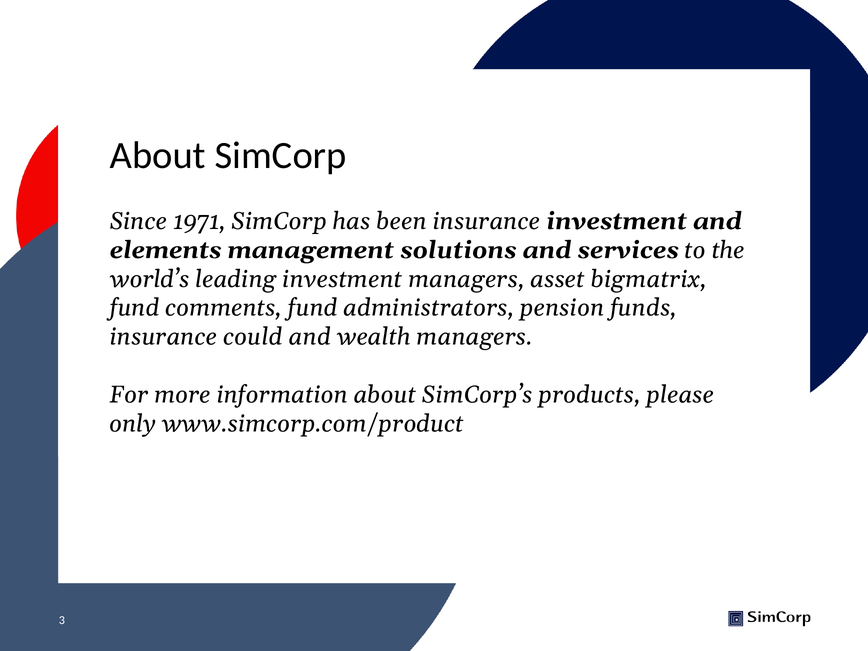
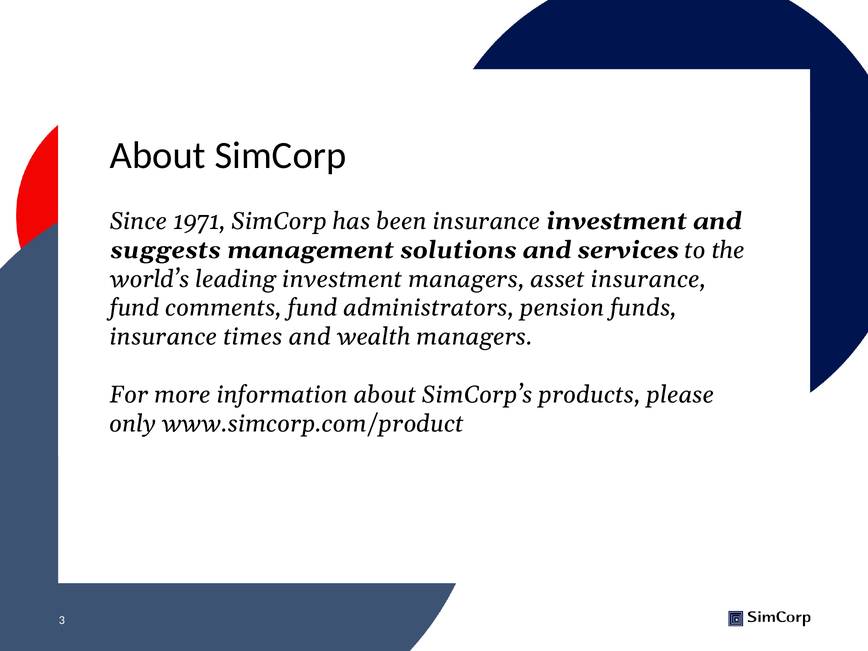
elements: elements -> suggests (165, 250)
asset bigmatrix: bigmatrix -> insurance (649, 279)
could: could -> times (253, 337)
